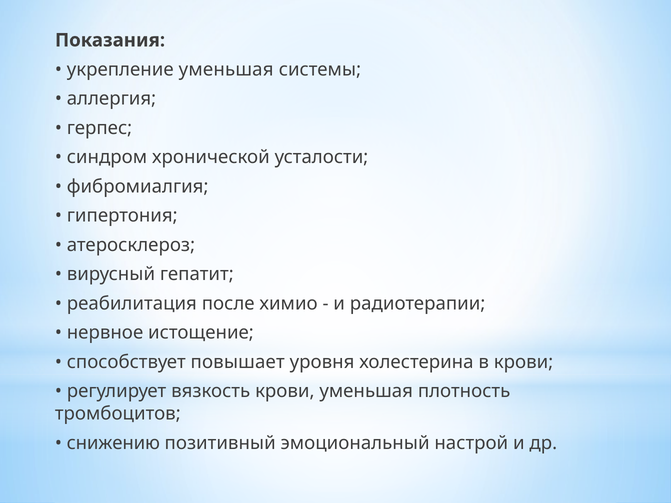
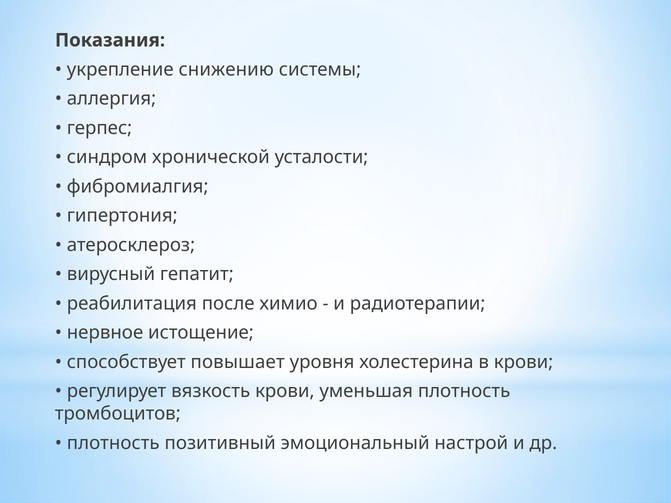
укрепление уменьшая: уменьшая -> снижению (226, 70)
снижению: снижению -> плотность (113, 443)
